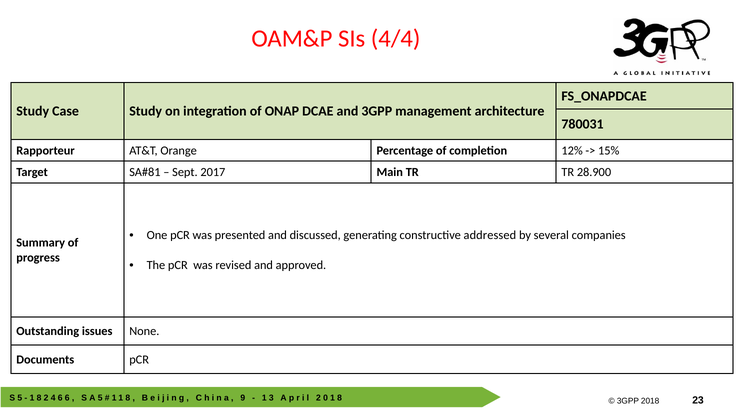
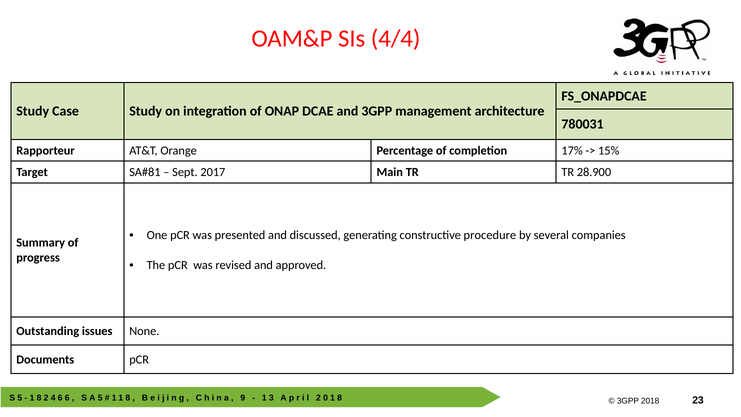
12%: 12% -> 17% (572, 150)
addressed: addressed -> procedure (490, 235)
